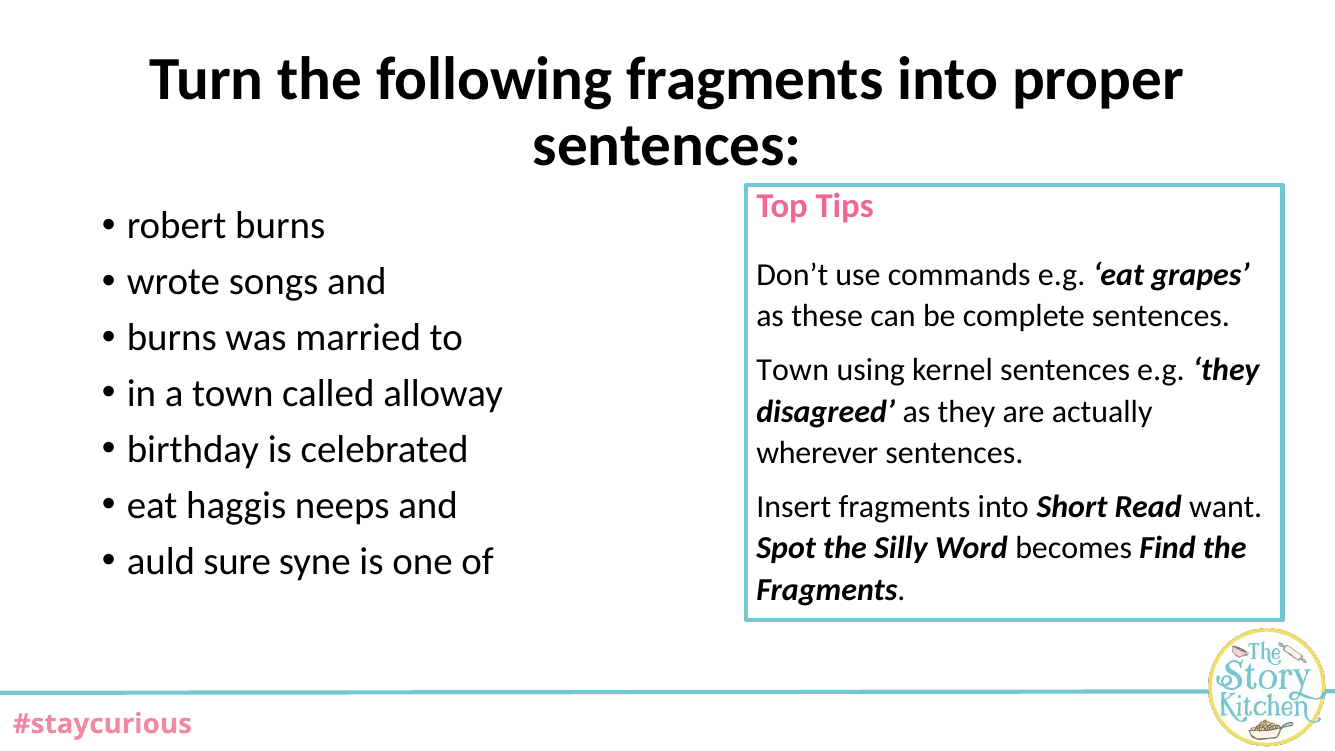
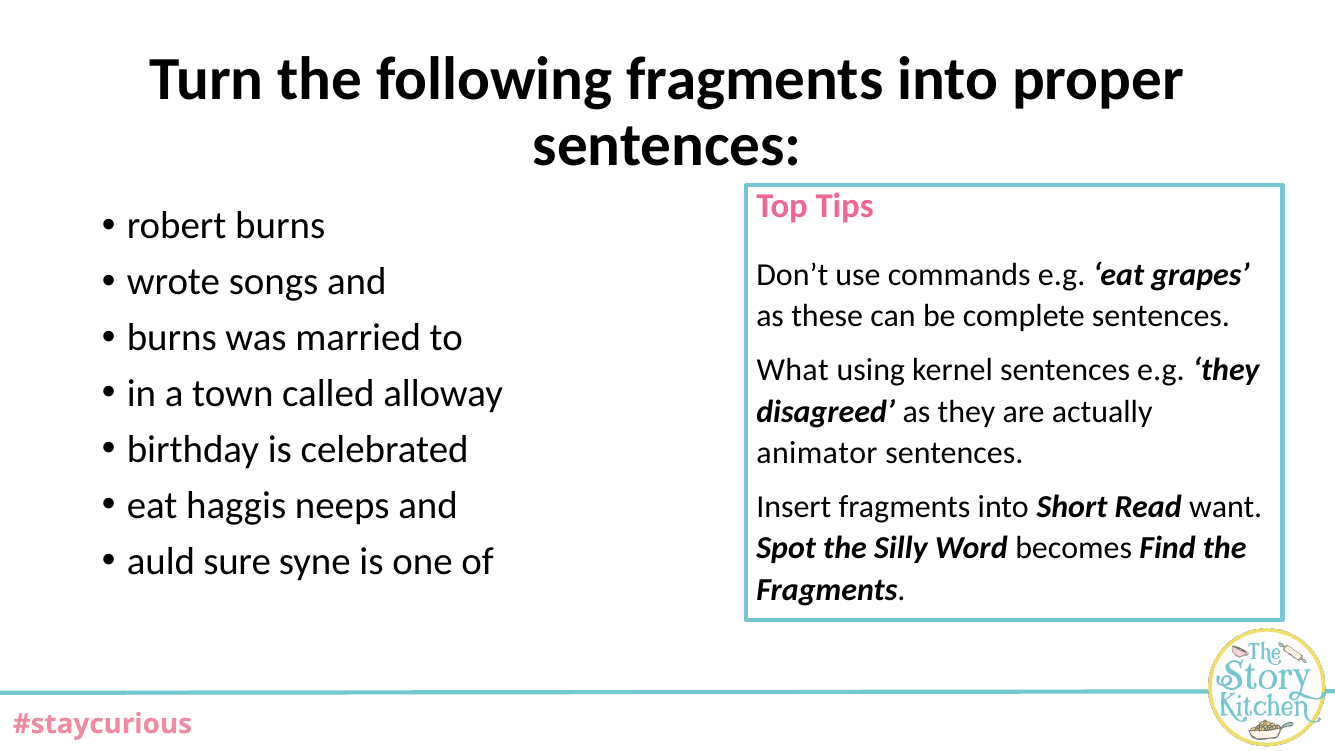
Town: Town -> What (793, 370)
wherever: wherever -> animator (817, 453)
